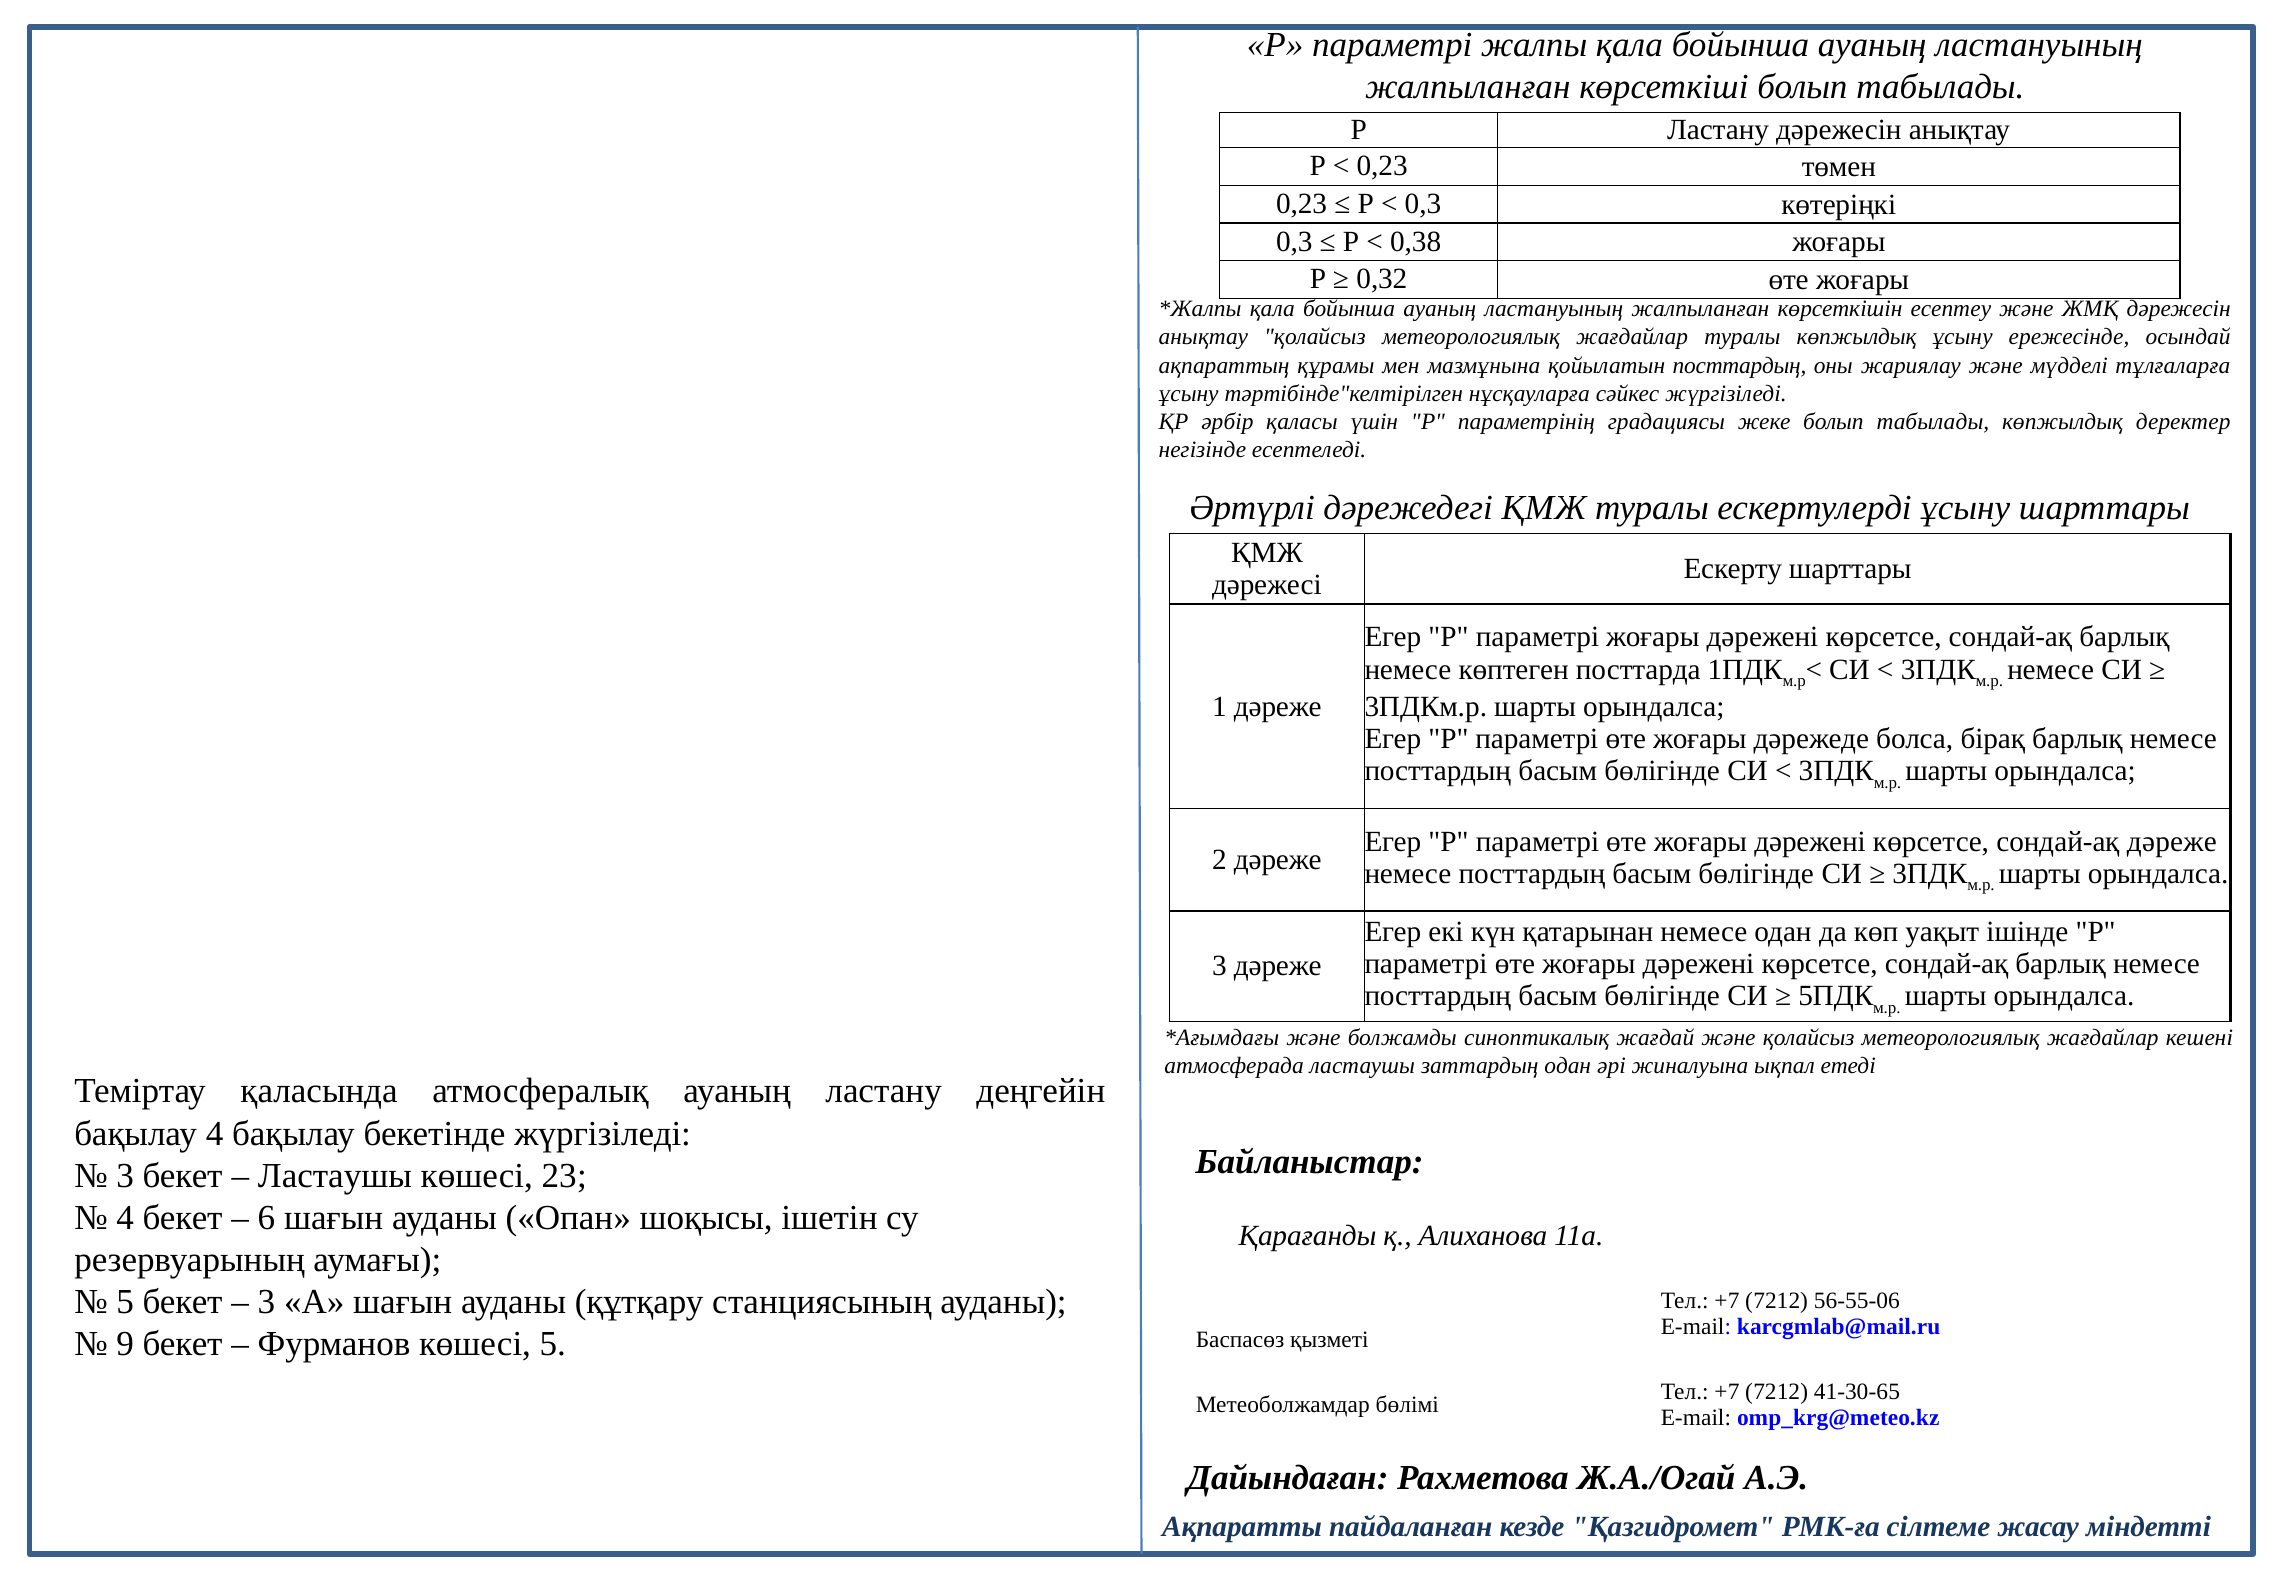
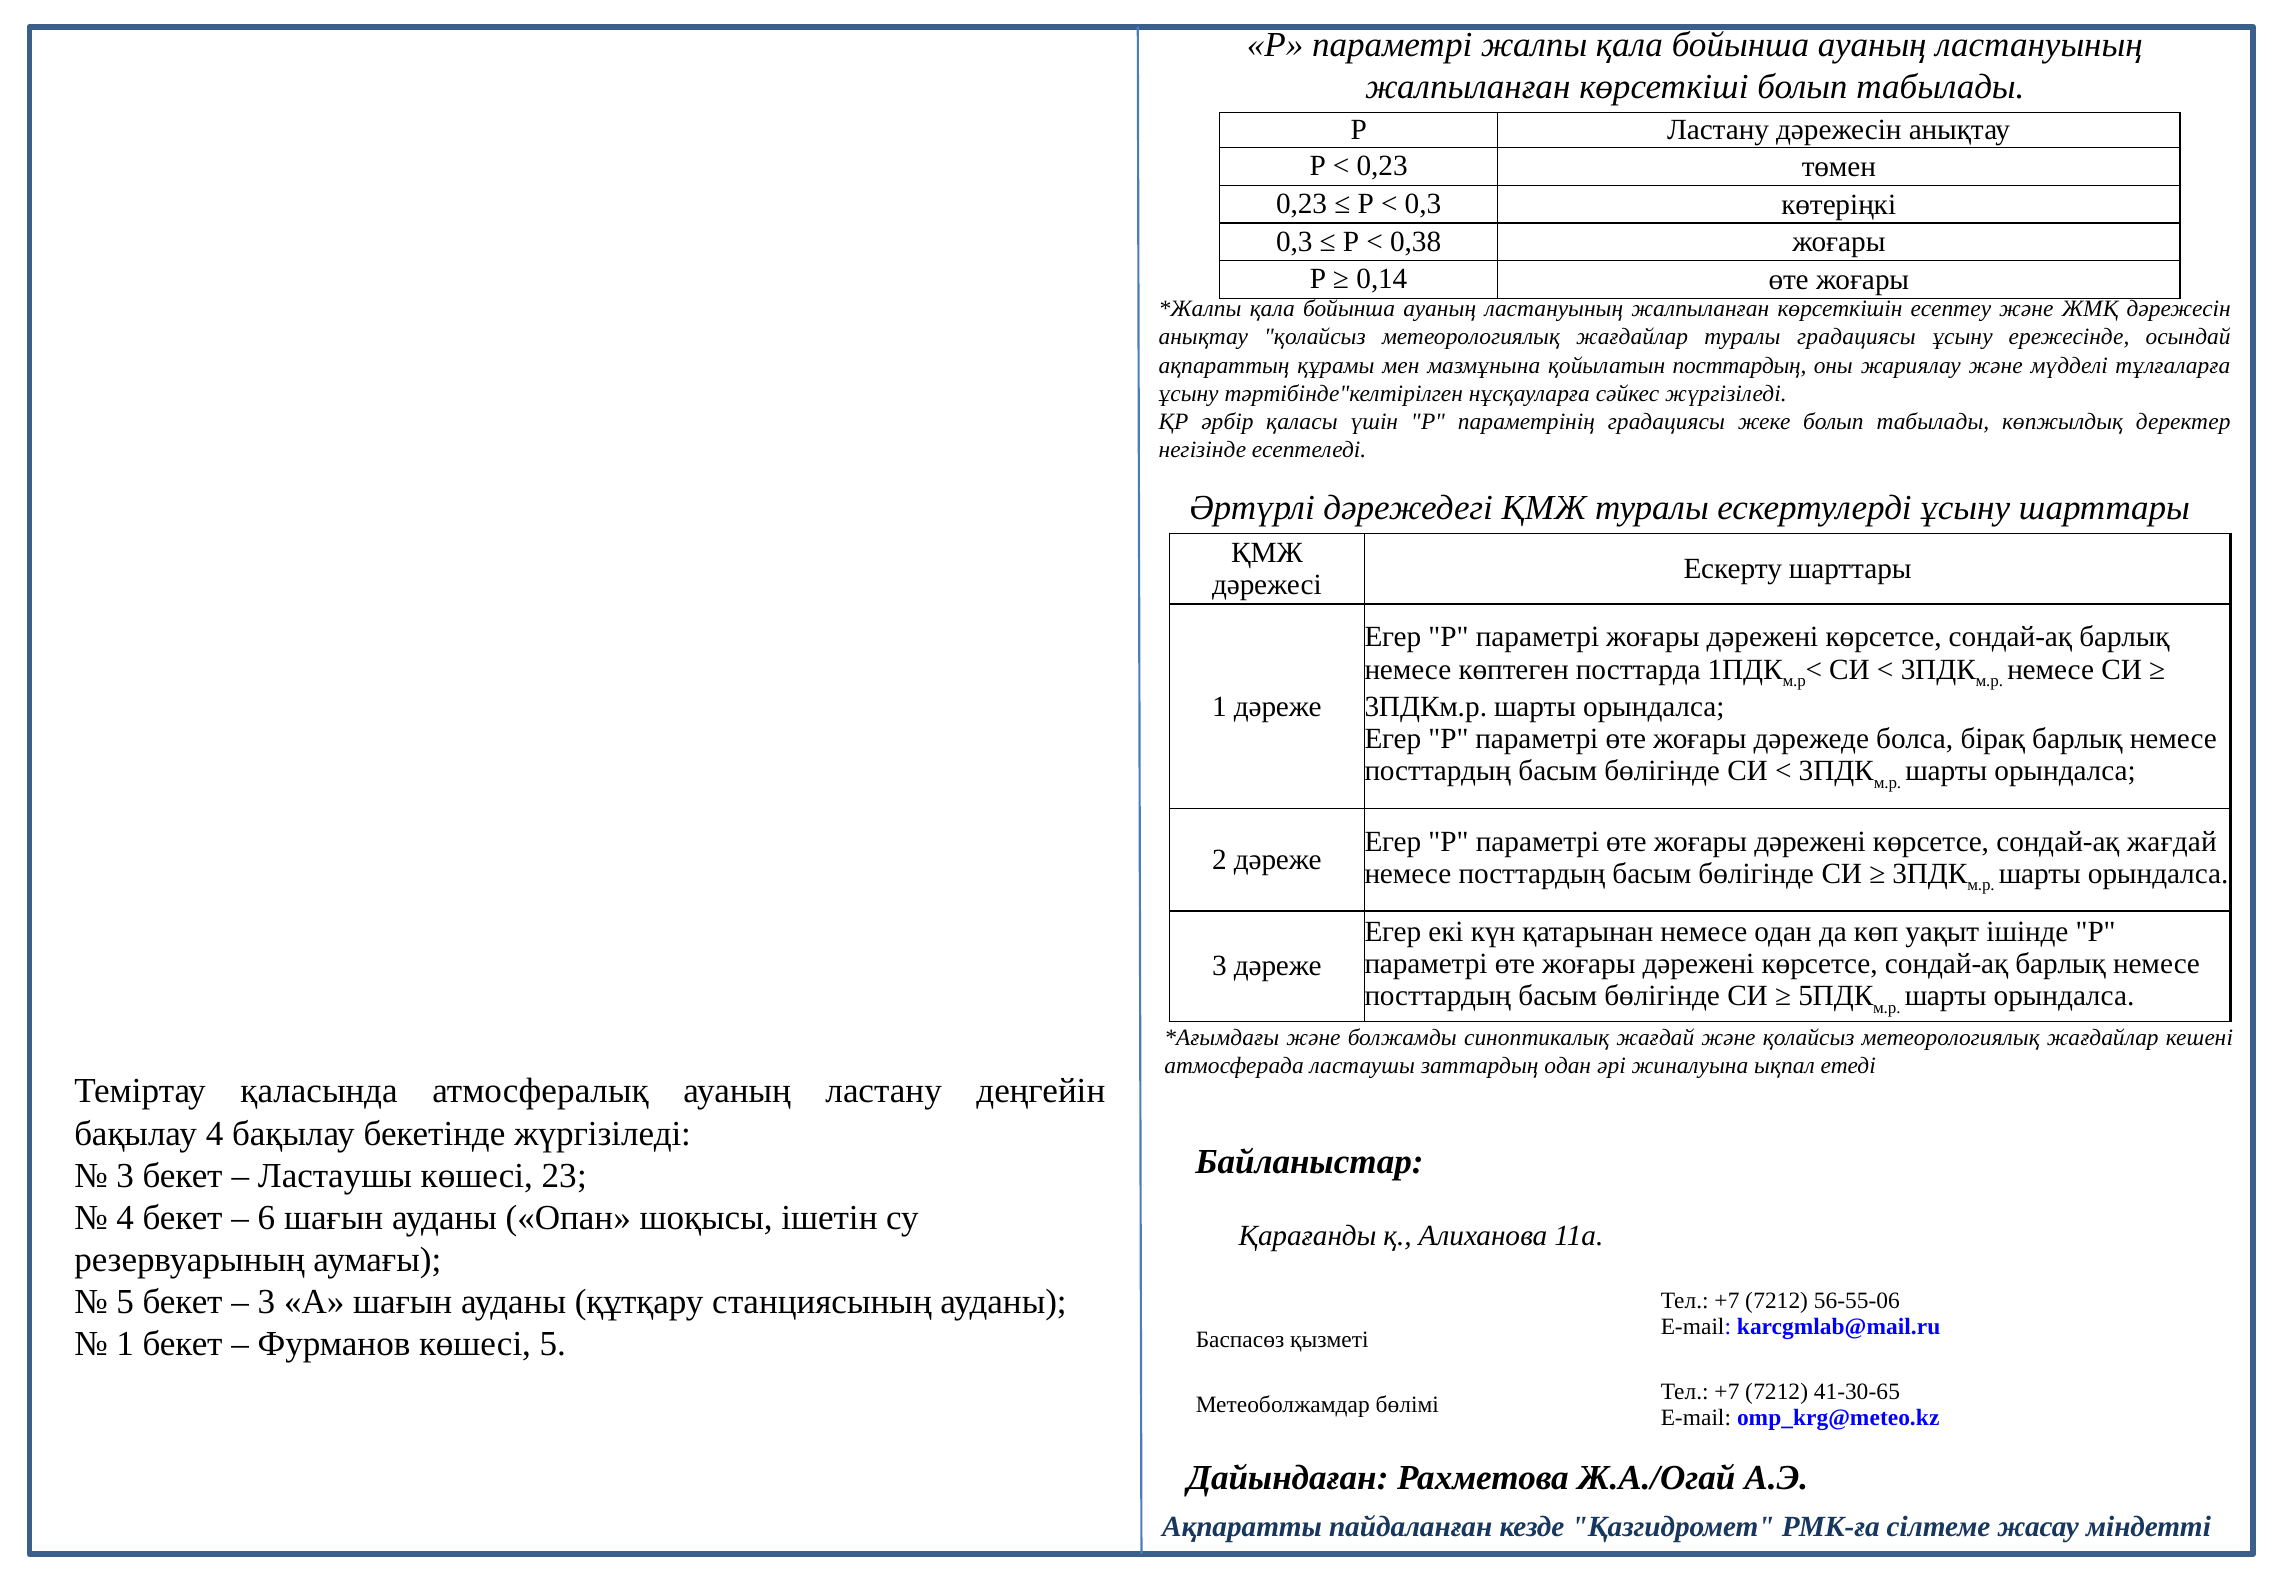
0,32: 0,32 -> 0,14 (1382, 279)
туралы көпжылдық: көпжылдық -> градациясы (1856, 337)
сондай-ақ дәреже: дәреже -> жағдай (2172, 841)
9: 9 -> 1 (125, 1344)
